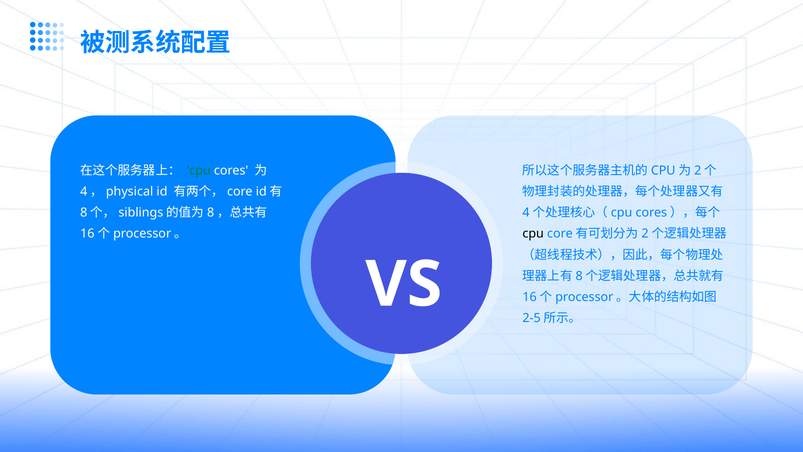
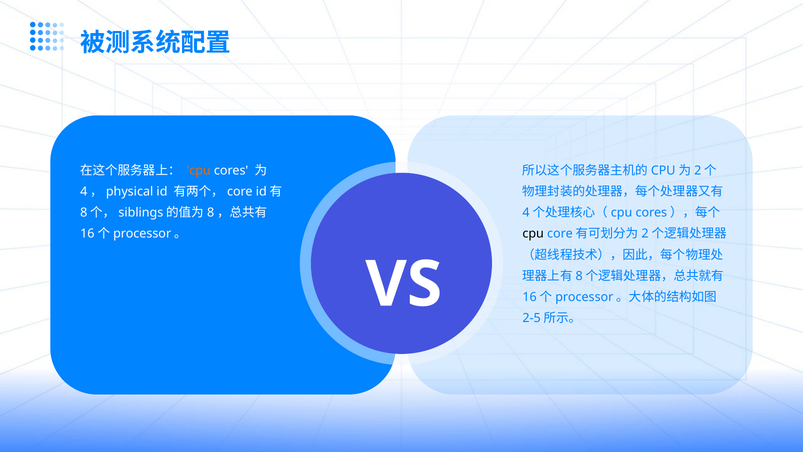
cpu colour: green -> orange (199, 170)
